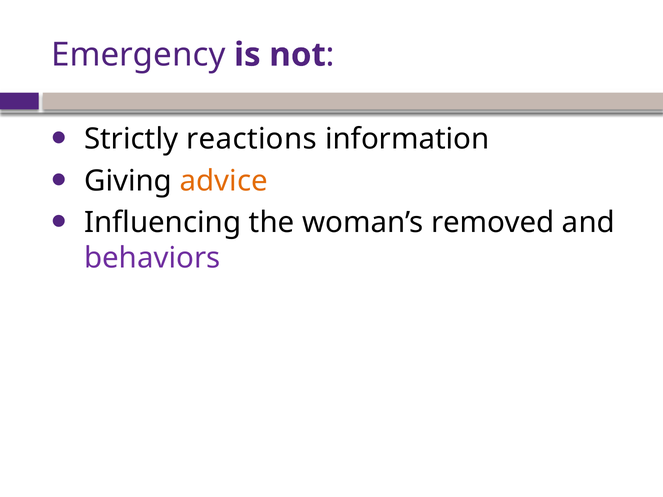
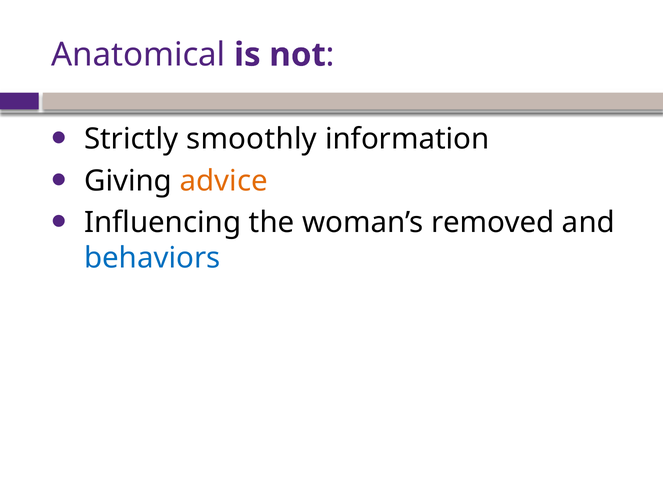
Emergency: Emergency -> Anatomical (138, 55)
reactions: reactions -> smoothly (252, 139)
behaviors colour: purple -> blue (152, 258)
